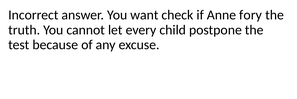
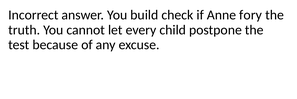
want: want -> build (144, 15)
